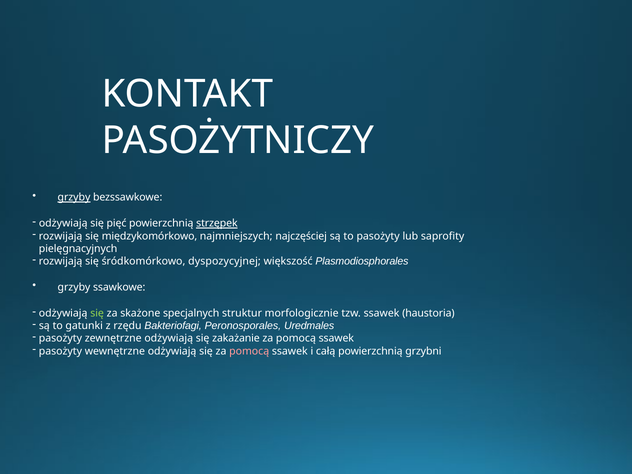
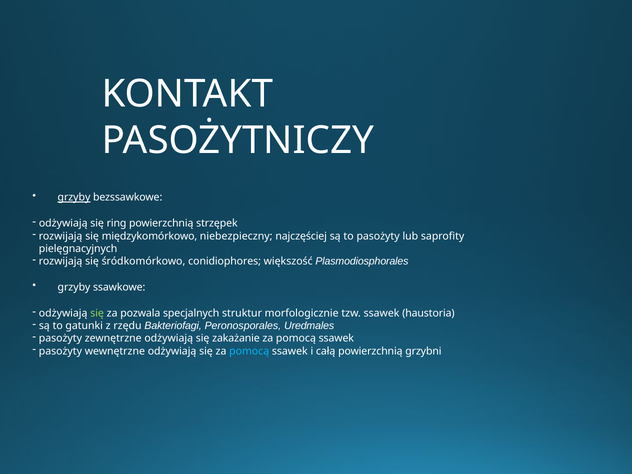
pięć: pięć -> ring (117, 223)
strzępek underline: present -> none (217, 223)
najmniejszych: najmniejszych -> niebezpieczny (236, 236)
dyspozycyjnej: dyspozycyjnej -> conidiophores (225, 261)
skażone: skażone -> pozwala (140, 313)
pomocą colour: pink -> light blue (249, 351)
